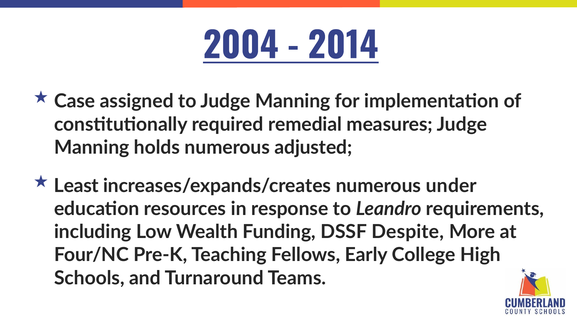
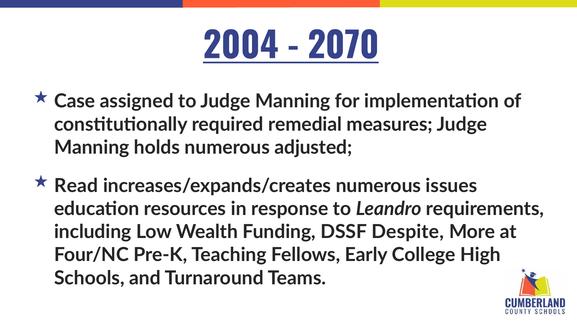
2014: 2014 -> 2070 (343, 46)
Least: Least -> Read (76, 185)
under: under -> issues (451, 185)
